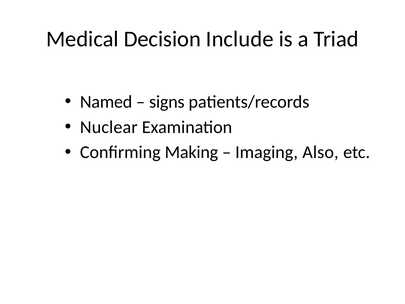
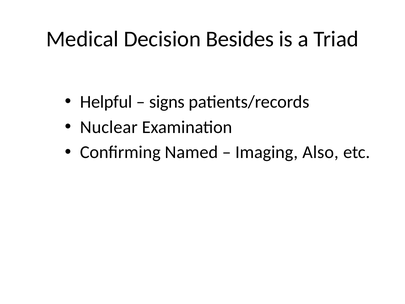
Include: Include -> Besides (240, 39)
Named: Named -> Helpful (106, 102)
Making: Making -> Named (191, 152)
